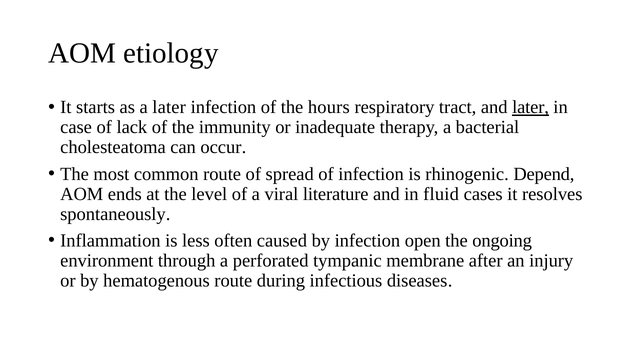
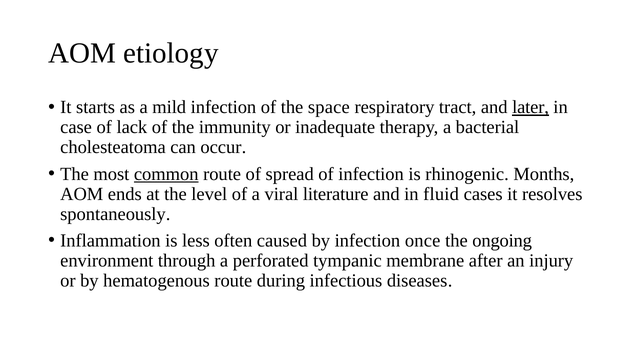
a later: later -> mild (169, 107)
hours: hours -> space (329, 107)
common underline: none -> present (166, 174)
Depend: Depend -> Months (544, 174)
open: open -> once (423, 240)
